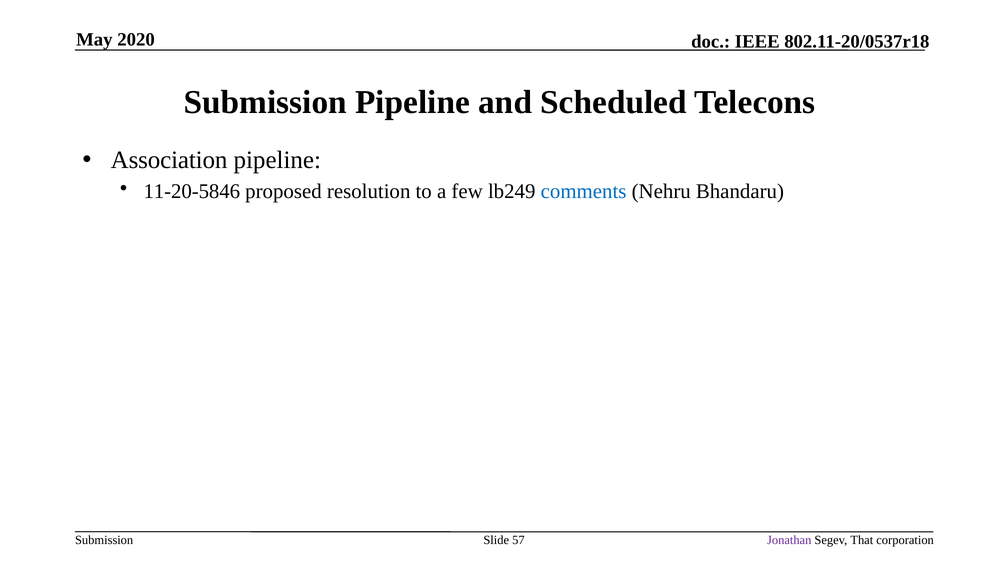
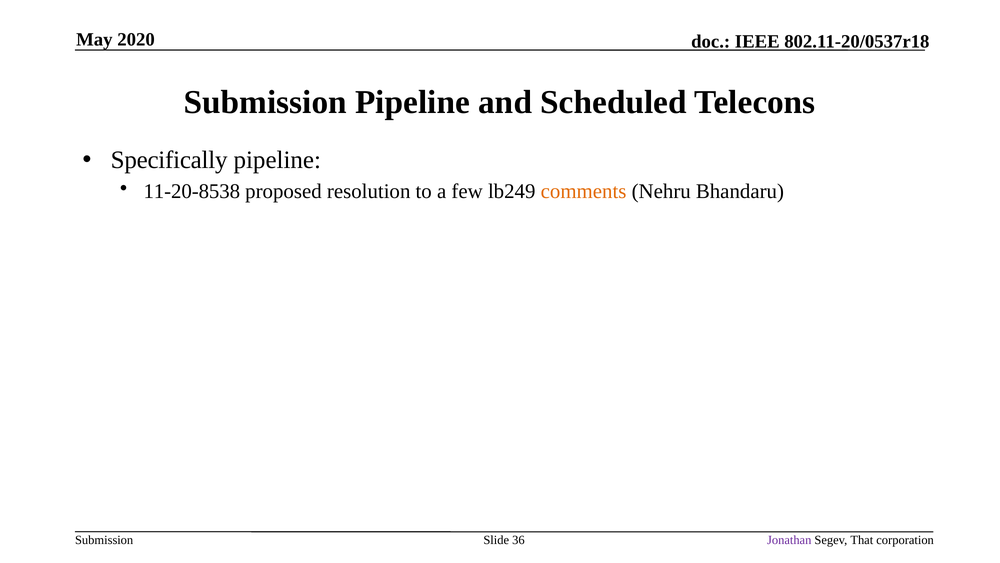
Association: Association -> Specifically (169, 160)
11-20-5846: 11-20-5846 -> 11-20-8538 (192, 191)
comments colour: blue -> orange (584, 191)
57: 57 -> 36 (518, 539)
